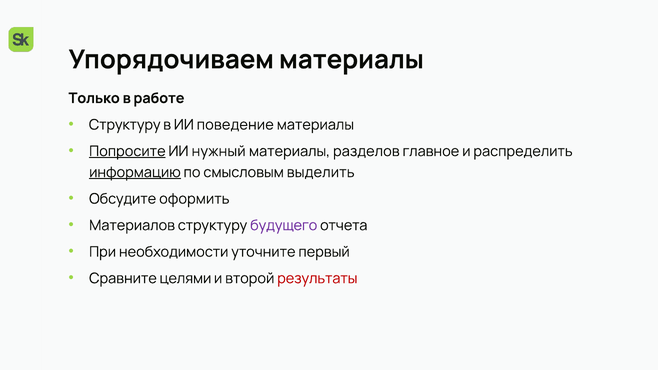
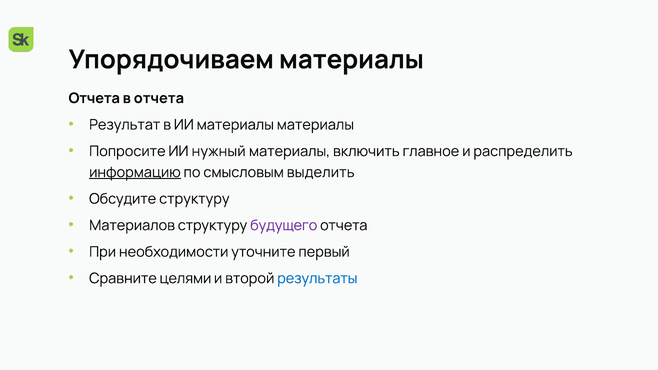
Только: Только -> Отчета (94, 98)
в работе: работе -> отчета (159, 98)
Структуру: Структуру -> Результат (125, 125)
ИИ поведение: поведение -> материалы (235, 125)
Попросите underline: present -> none (127, 151)
разделов: разделов -> включить (366, 151)
Обсудите оформить: оформить -> структуру (194, 199)
результаты colour: red -> blue (317, 278)
